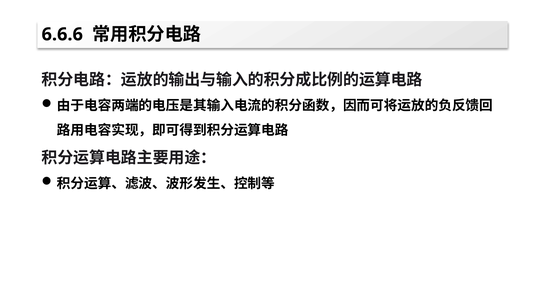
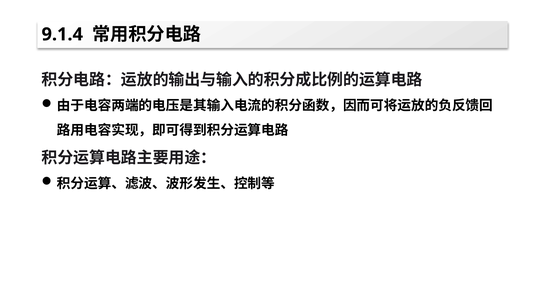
6.6.6: 6.6.6 -> 9.1.4 (62, 34)
